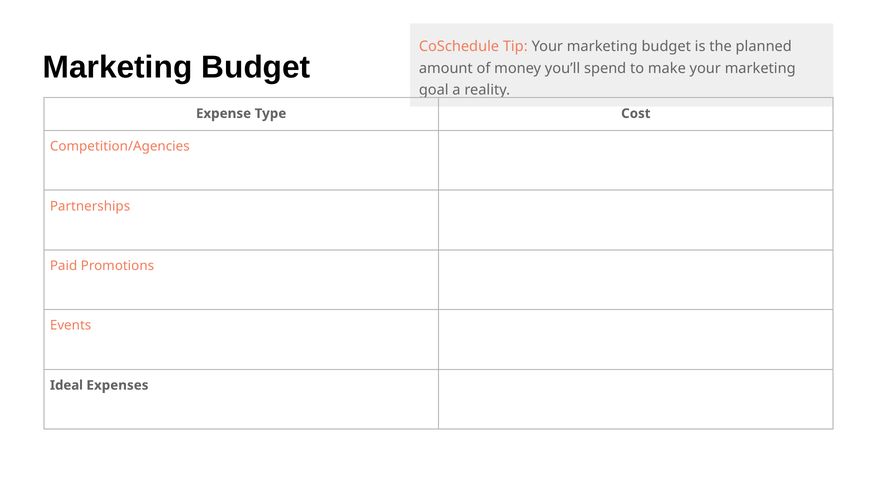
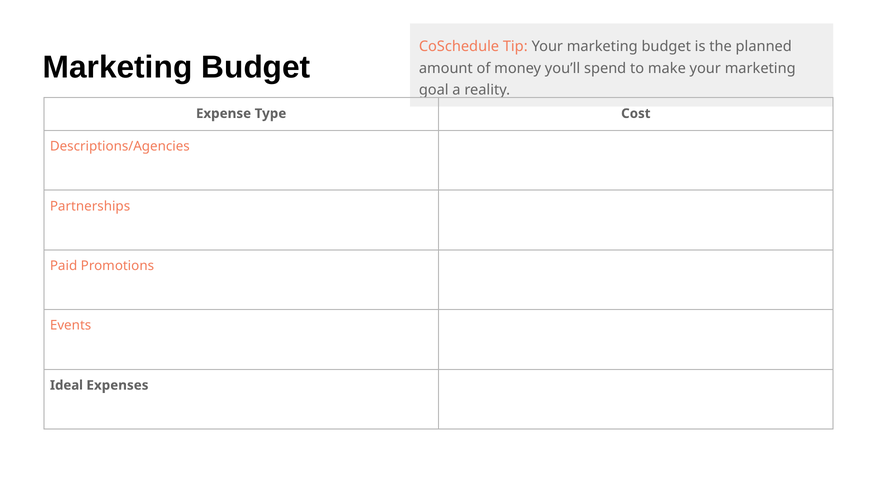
Competition/Agencies: Competition/Agencies -> Descriptions/Agencies (120, 146)
